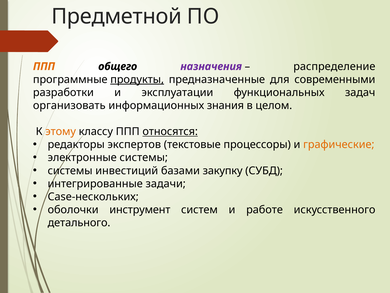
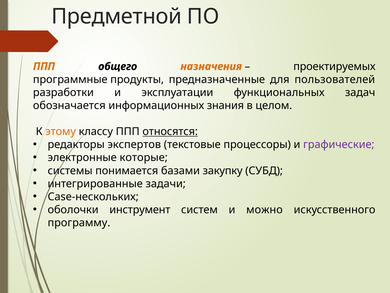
назначения colour: purple -> orange (211, 66)
распределение: распределение -> проектируемых (334, 66)
продукты underline: present -> none (137, 79)
современными: современными -> пользователей (335, 79)
организовать: организовать -> обозначается (69, 105)
графические colour: orange -> purple (339, 144)
электронные системы: системы -> которые (144, 157)
инвестиций: инвестиций -> понимается (127, 170)
работе: работе -> можно (264, 209)
детального: детального -> программу (79, 222)
